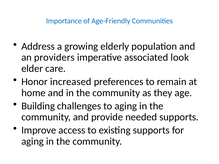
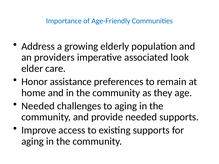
increased: increased -> assistance (71, 82)
Building: Building -> Needed (38, 106)
